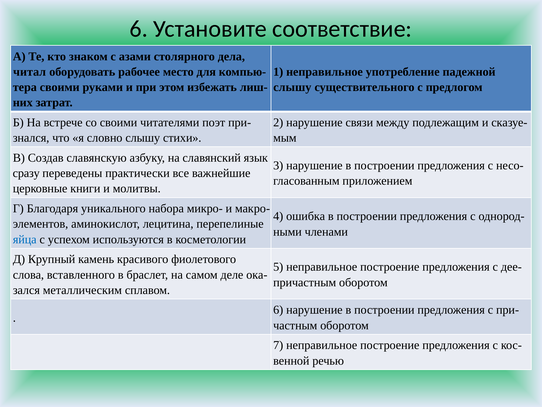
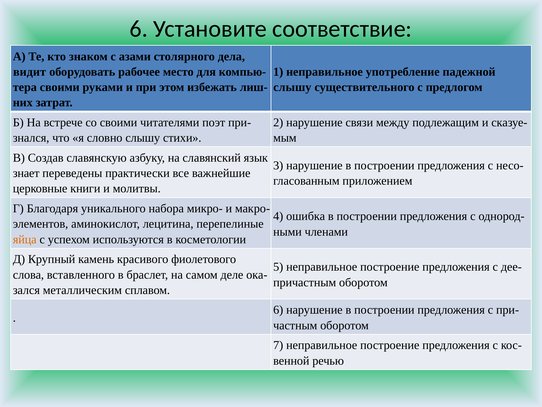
читал: читал -> видит (30, 72)
сразу: сразу -> знает (26, 173)
яйца colour: blue -> orange (25, 239)
